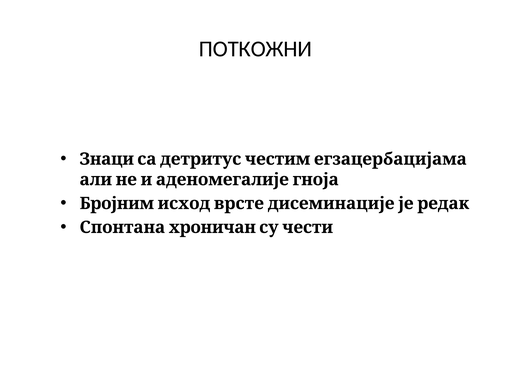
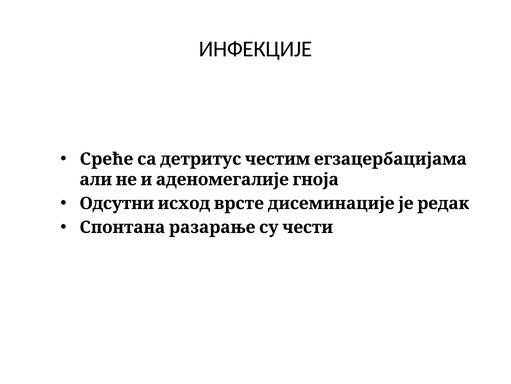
ПОТКОЖНИ: ПОТКОЖНИ -> ИНФЕКЦИЈЕ (256, 49)
Знаци: Знаци -> Среће (107, 159)
Бројним: Бројним -> Одсутни (117, 203)
хроничан: хроничан -> разарање (212, 227)
